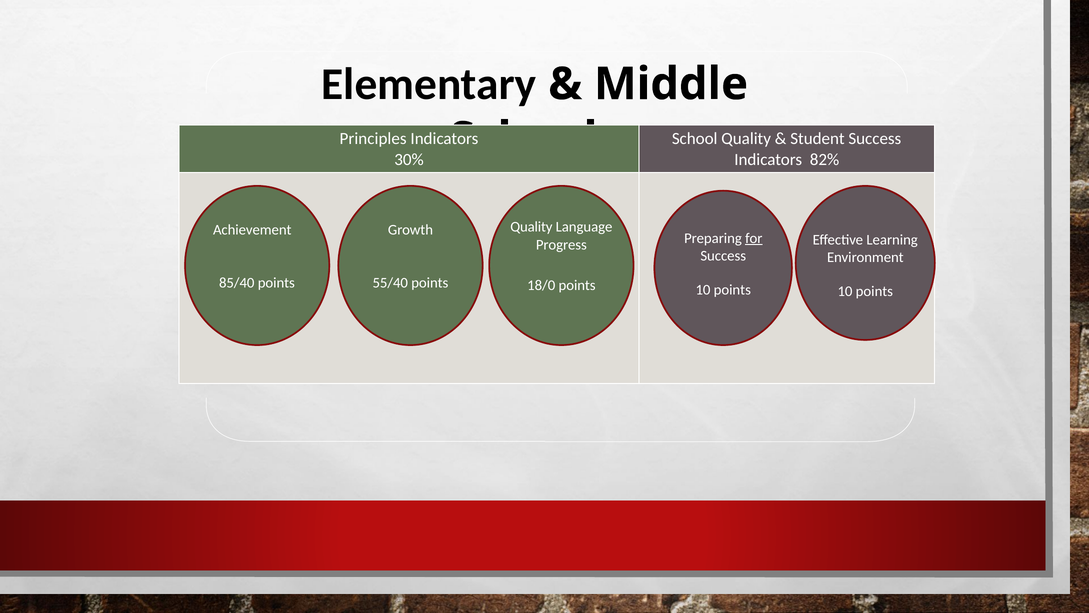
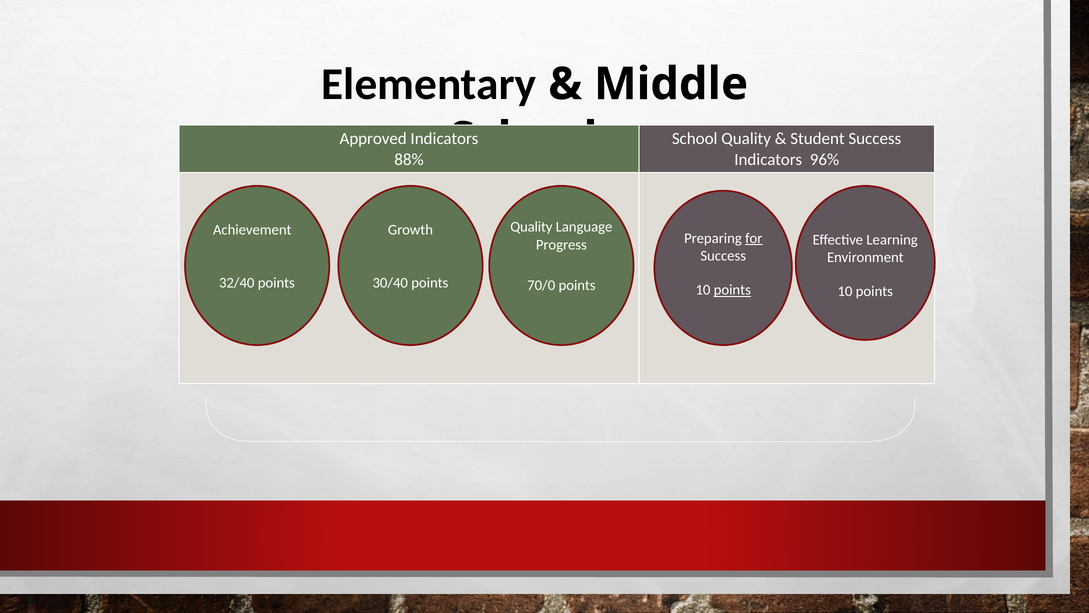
Principles: Principles -> Approved (373, 139)
30%: 30% -> 88% (409, 160)
82%: 82% -> 96% (824, 160)
85/40: 85/40 -> 32/40 (237, 283)
55/40: 55/40 -> 30/40 (390, 283)
18/0: 18/0 -> 70/0 (541, 285)
points underline: none -> present (732, 290)
